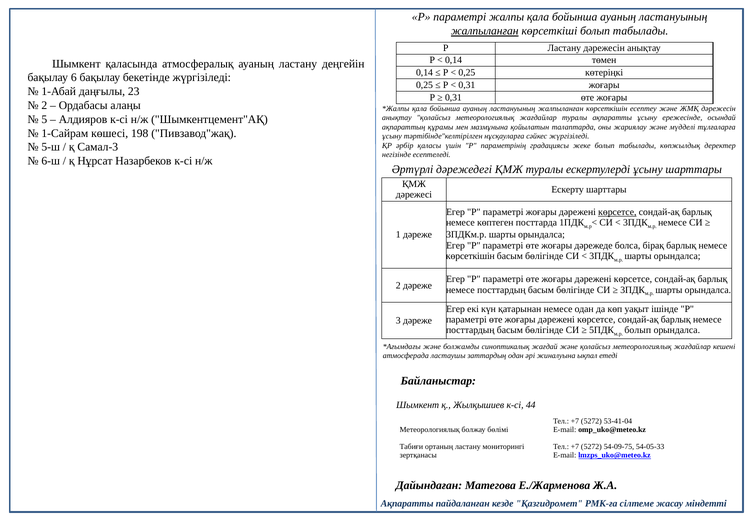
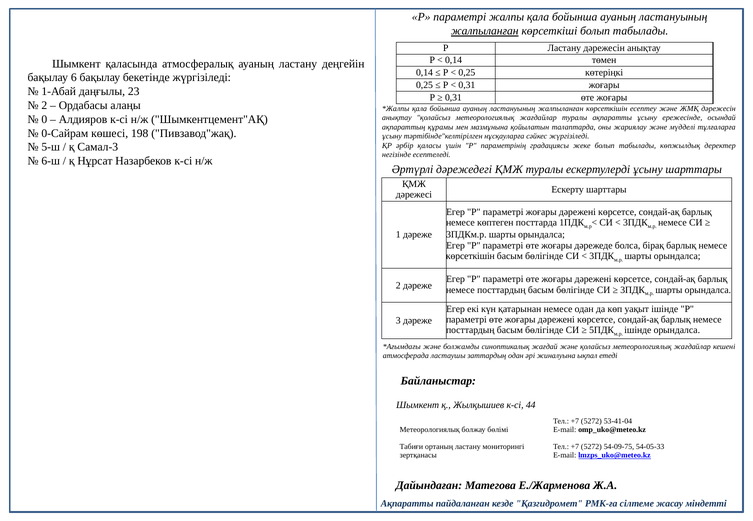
5: 5 -> 0 (44, 119)
1-Сайрам: 1-Сайрам -> 0-Сайрам (65, 133)
көрсетсе underline: present -> none (617, 212)
болып: болып -> ішінде (638, 330)
